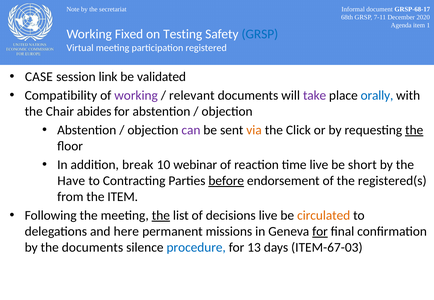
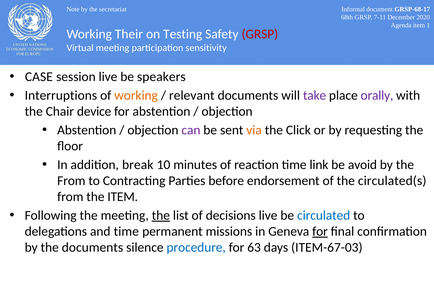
Fixed: Fixed -> Their (129, 34)
GRSP colour: blue -> red (260, 34)
registered: registered -> sensitivity (206, 48)
session link: link -> live (108, 77)
validated: validated -> speakers (161, 77)
Compatibility: Compatibility -> Interruptions (61, 96)
working colour: purple -> orange (136, 96)
orally colour: blue -> purple (377, 96)
abides: abides -> device (94, 112)
the underline: present -> none (414, 130)
webinar: webinar -> minutes (195, 165)
time live: live -> link (319, 165)
short: short -> avoid (362, 165)
Have: Have -> From (71, 181)
before underline: present -> none (226, 181)
registered(s: registered(s -> circulated(s (392, 181)
circulated colour: orange -> blue (324, 216)
and here: here -> time (126, 232)
13: 13 -> 63 (254, 248)
